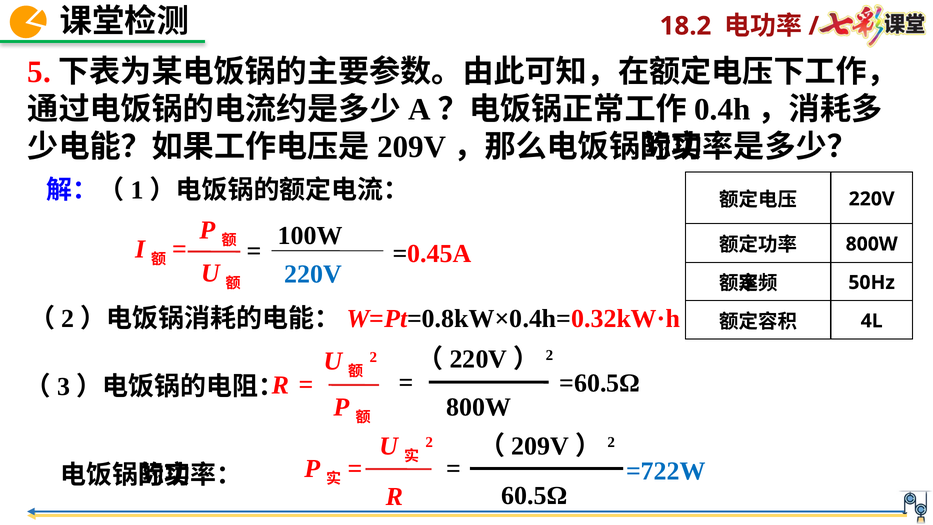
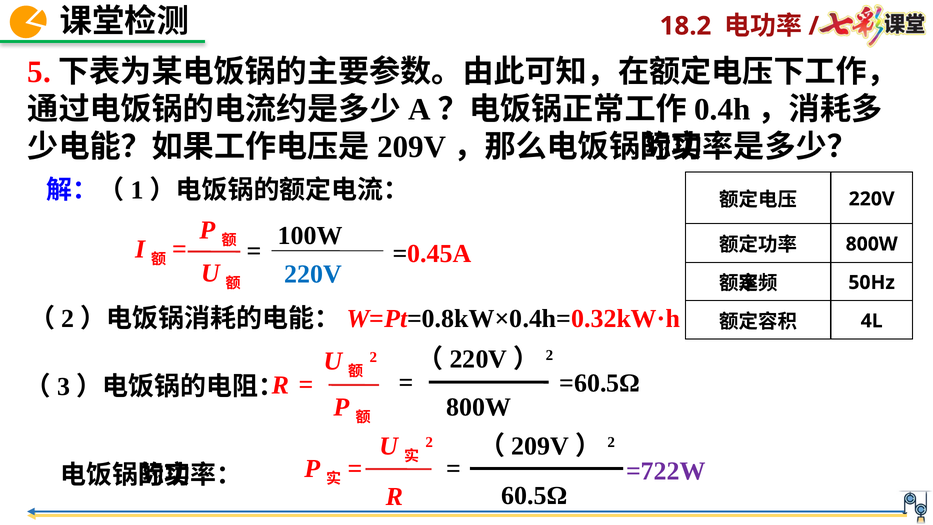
=722W colour: blue -> purple (666, 471)
